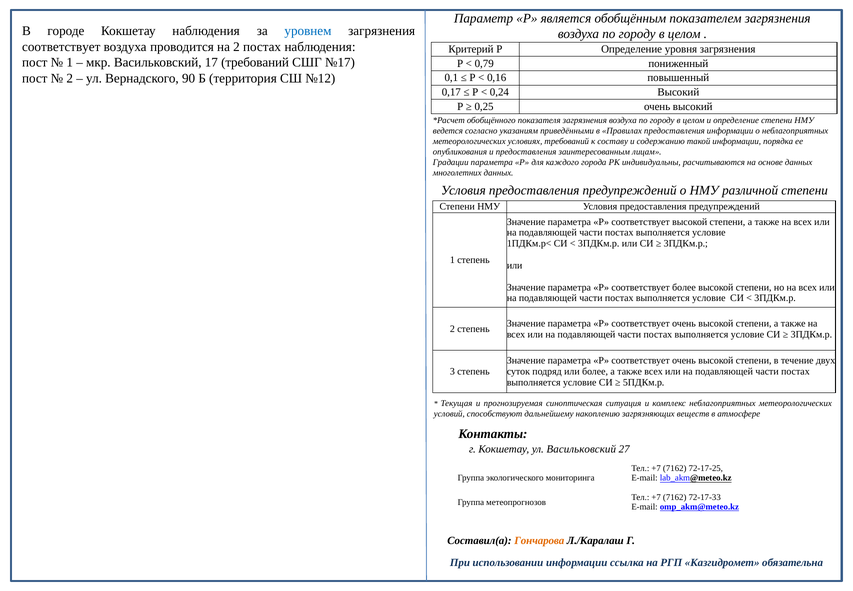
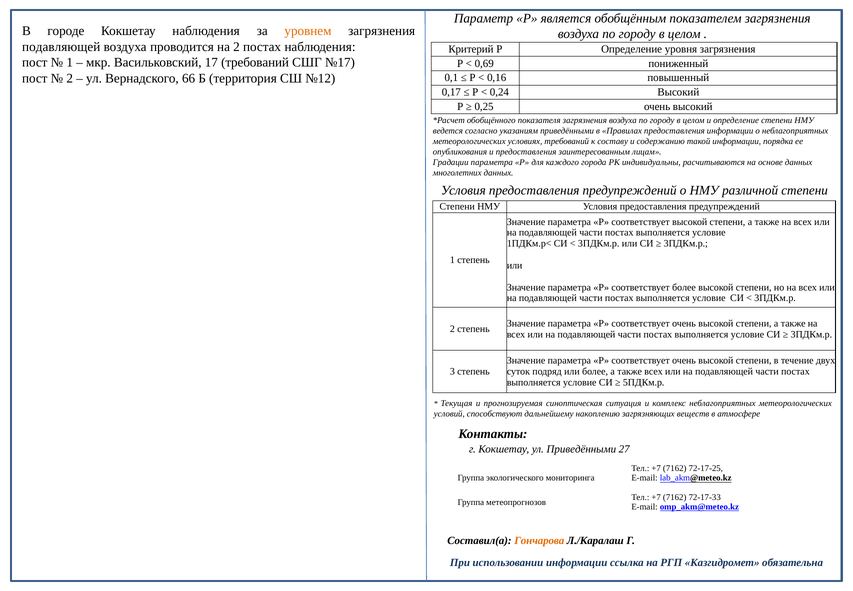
уровнем colour: blue -> orange (308, 31)
соответствует: соответствует -> подавляющей (61, 47)
0,79: 0,79 -> 0,69 (484, 63)
90: 90 -> 66 (189, 78)
ул Васильковский: Васильковский -> Приведёнными (581, 449)
